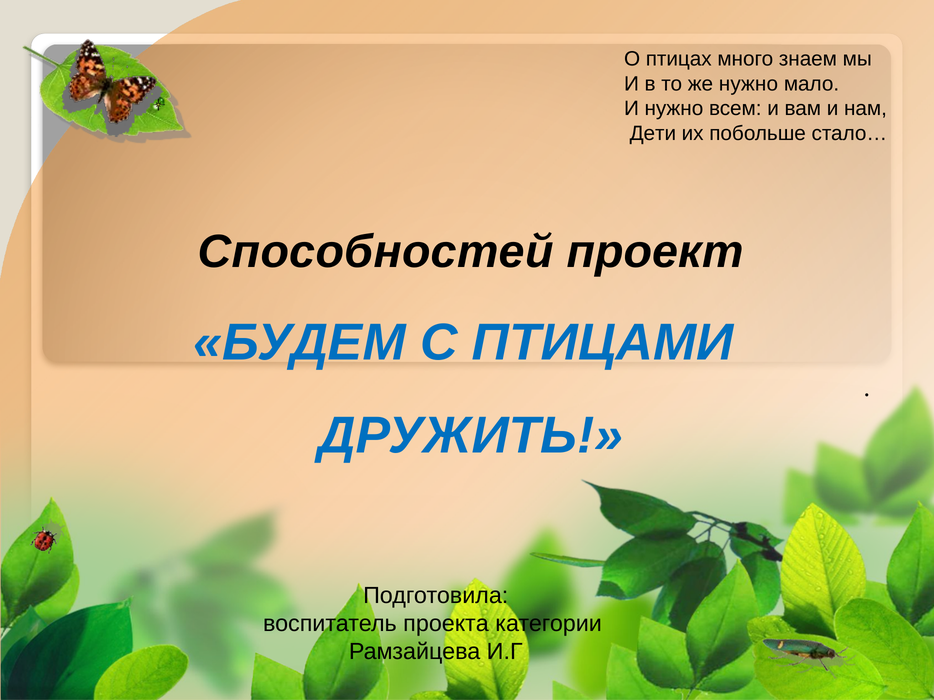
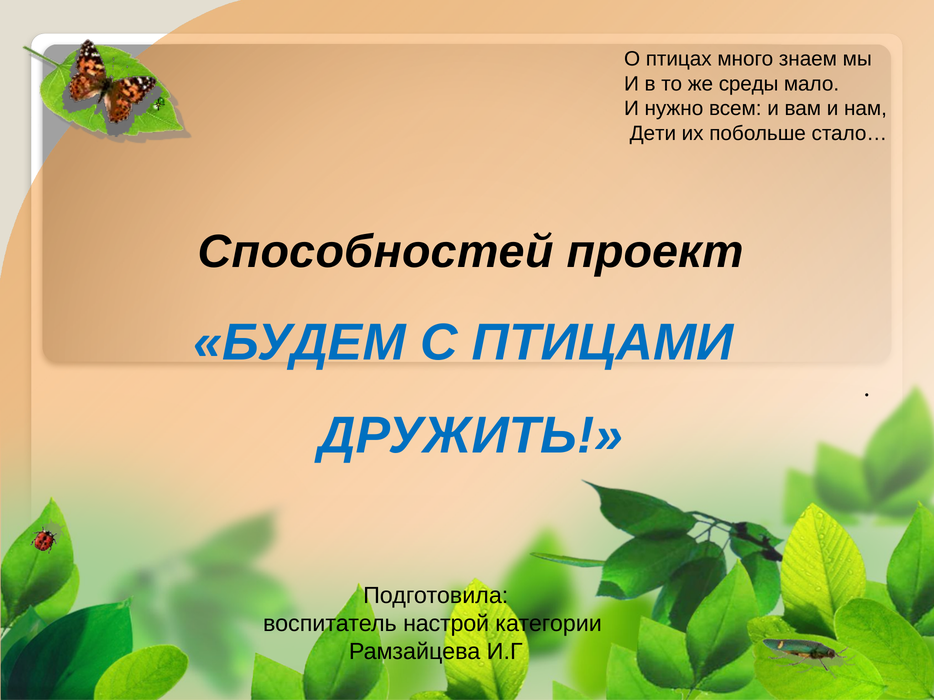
же нужно: нужно -> среды (749, 84)
проекта: проекта -> настрой (446, 624)
